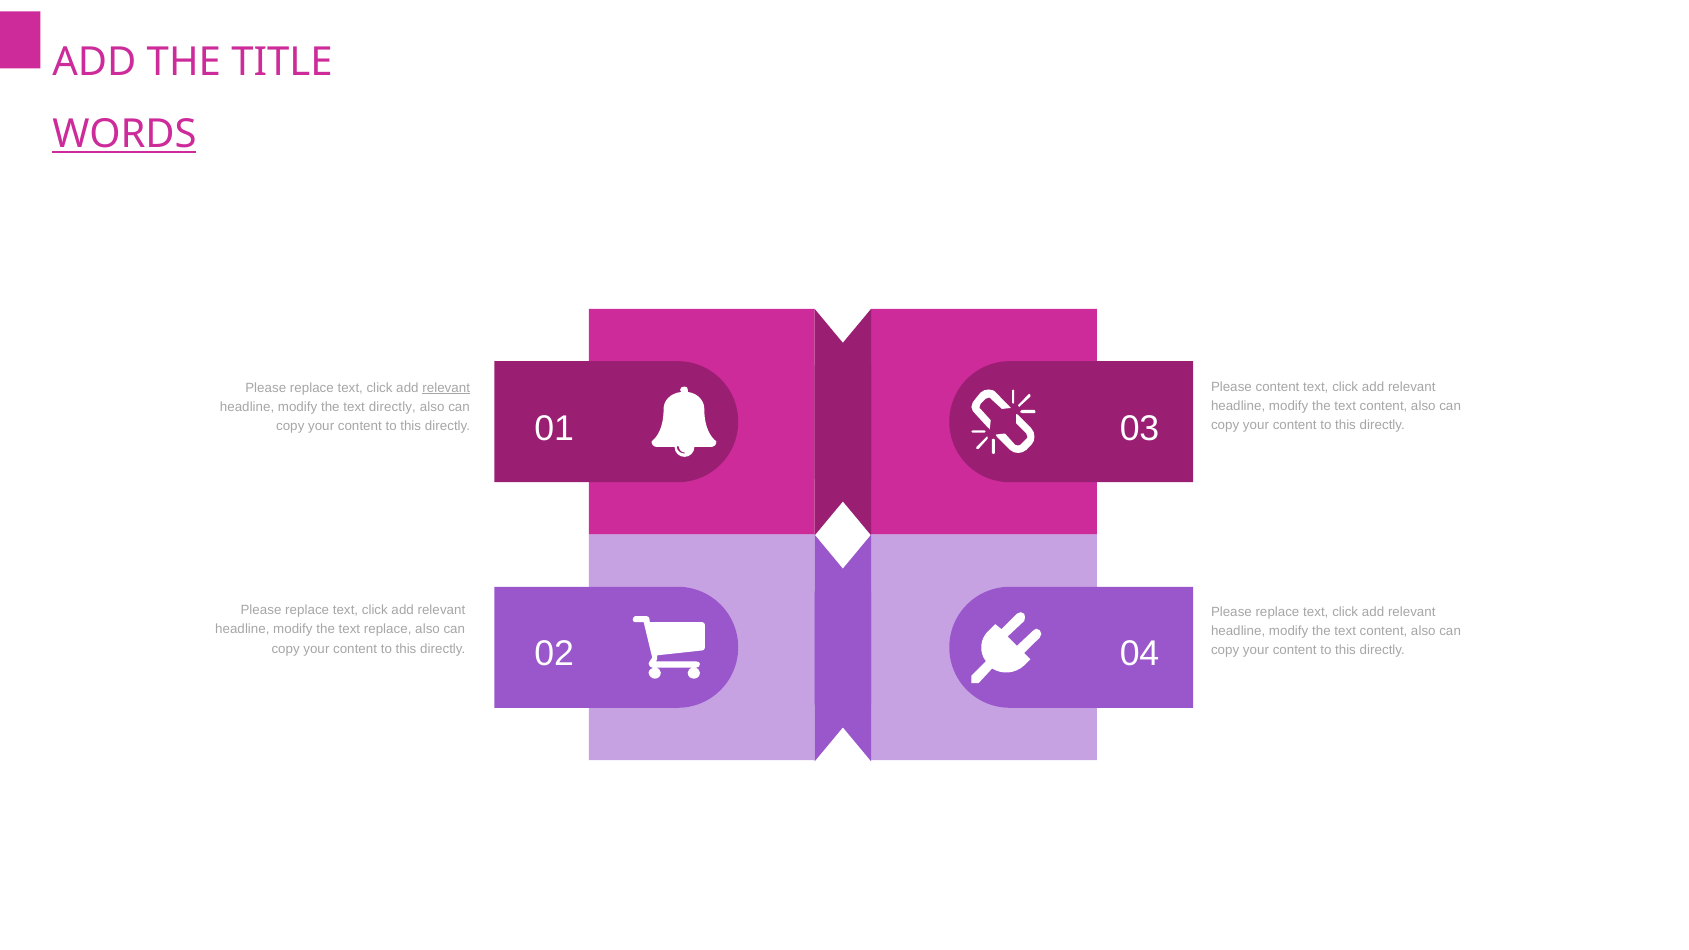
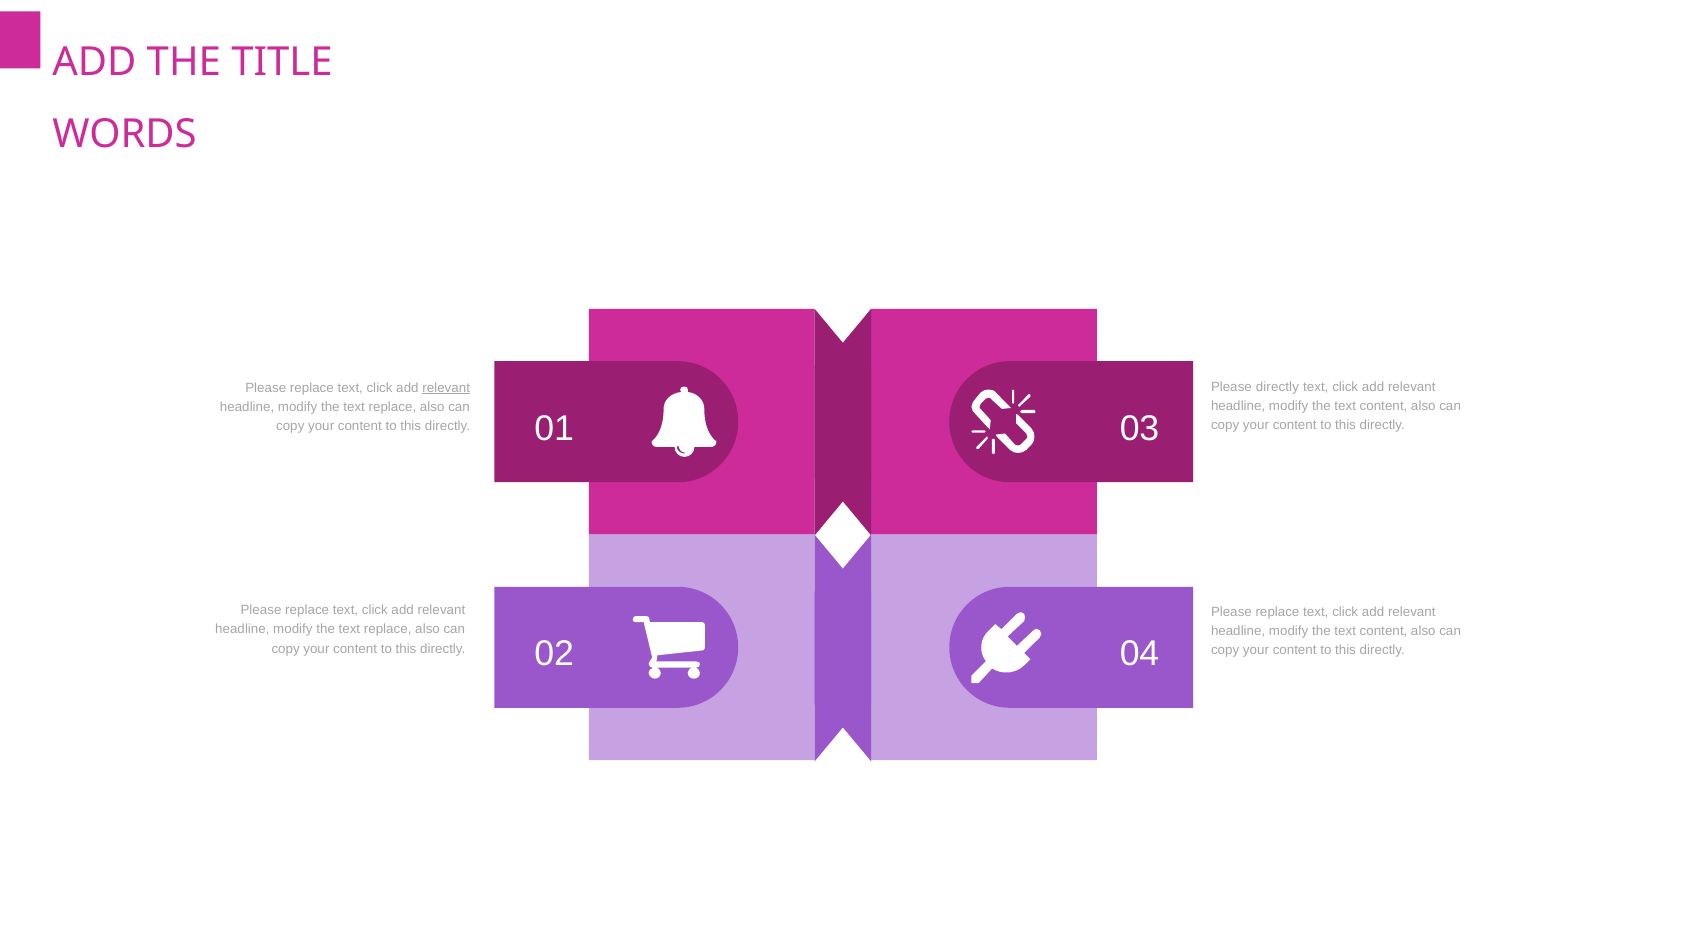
WORDS underline: present -> none (124, 135)
Please content: content -> directly (1277, 387)
directly: directly -> replace (392, 407)
